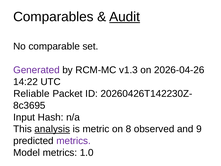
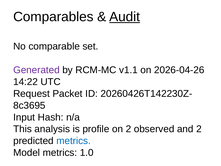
v1.3: v1.3 -> v1.1 (128, 70)
Reliable: Reliable -> Request (32, 94)
analysis underline: present -> none (52, 129)
metric: metric -> profile (96, 129)
on 8: 8 -> 2 (128, 129)
and 9: 9 -> 2 (199, 129)
metrics colour: purple -> blue (74, 141)
